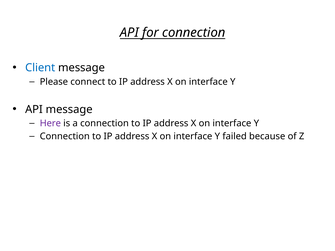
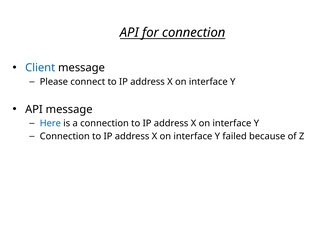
Here colour: purple -> blue (50, 123)
